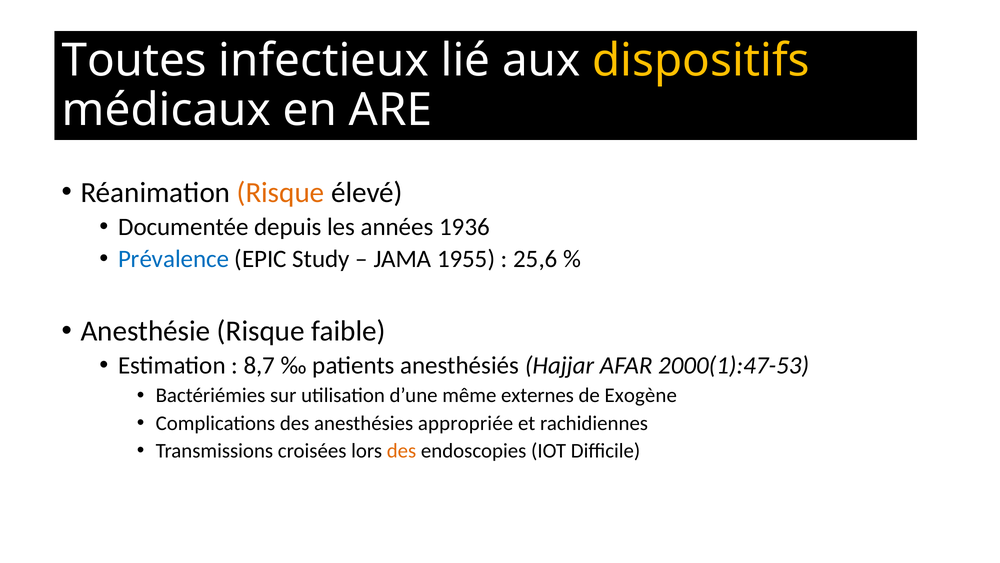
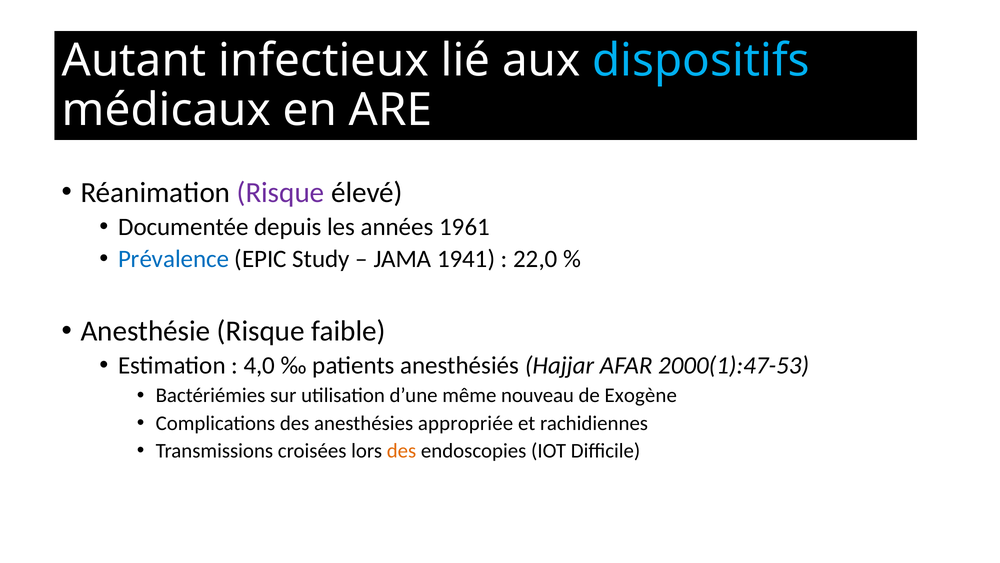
Toutes: Toutes -> Autant (134, 60)
dispositifs colour: yellow -> light blue (701, 60)
Risque colour: orange -> purple (281, 192)
1936: 1936 -> 1961 (465, 227)
1955: 1955 -> 1941 (466, 259)
25,6: 25,6 -> 22,0 (535, 259)
8,7: 8,7 -> 4,0 (259, 365)
externes: externes -> nouveau (537, 395)
